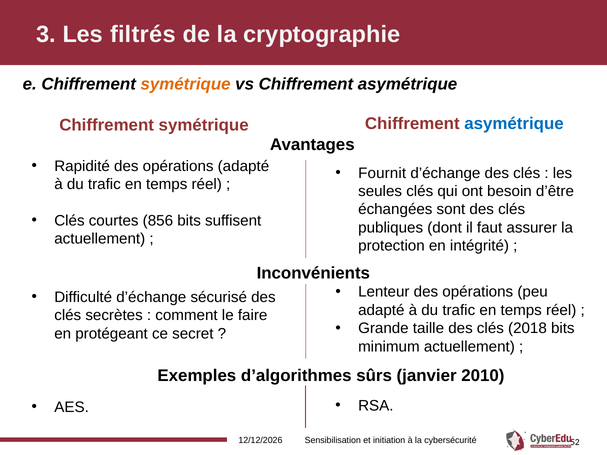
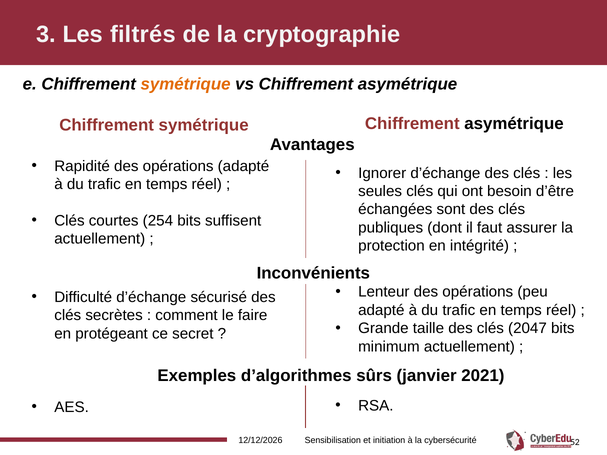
asymétrique colour: blue -> black (514, 124)
Fournit: Fournit -> Ignorer (382, 173)
856: 856 -> 254 (158, 221)
2018: 2018 -> 2047 (527, 329)
2010: 2010 -> 2021 (483, 376)
